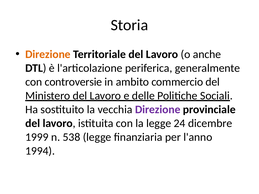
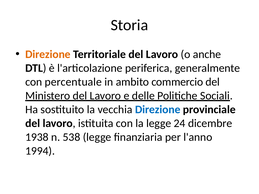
controversie: controversie -> percentuale (73, 82)
Direzione colour: purple -> blue (158, 110)
1999: 1999 -> 1938 (37, 137)
